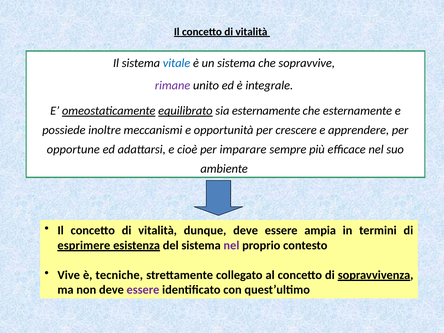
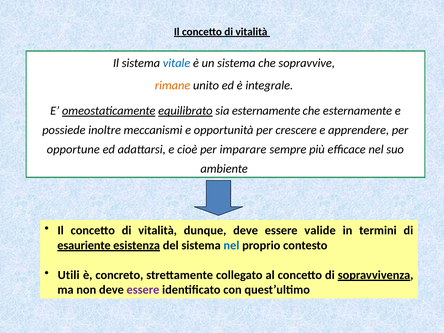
rimane colour: purple -> orange (173, 85)
ampia: ampia -> valide (320, 231)
esprimere: esprimere -> esauriente (84, 245)
nel colour: purple -> blue (231, 245)
Vive: Vive -> Utili (69, 275)
tecniche: tecniche -> concreto (119, 275)
